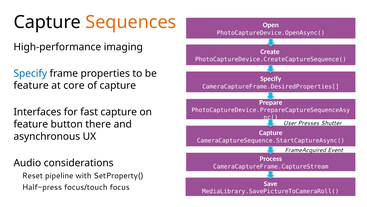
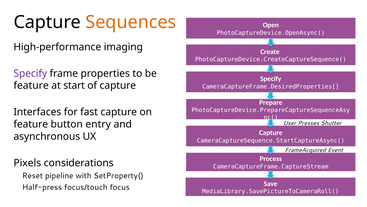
Specify colour: blue -> purple (30, 73)
core: core -> start (74, 85)
there: there -> entry (98, 124)
Audio: Audio -> Pixels (27, 163)
